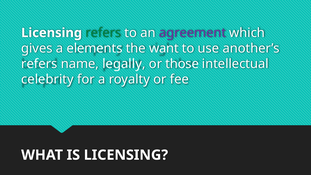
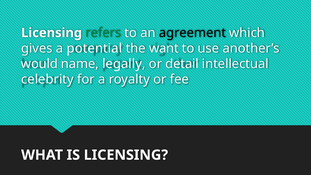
agreement colour: purple -> black (192, 33)
elements: elements -> potential (94, 48)
refers: refers -> would (39, 64)
those: those -> detail (182, 64)
